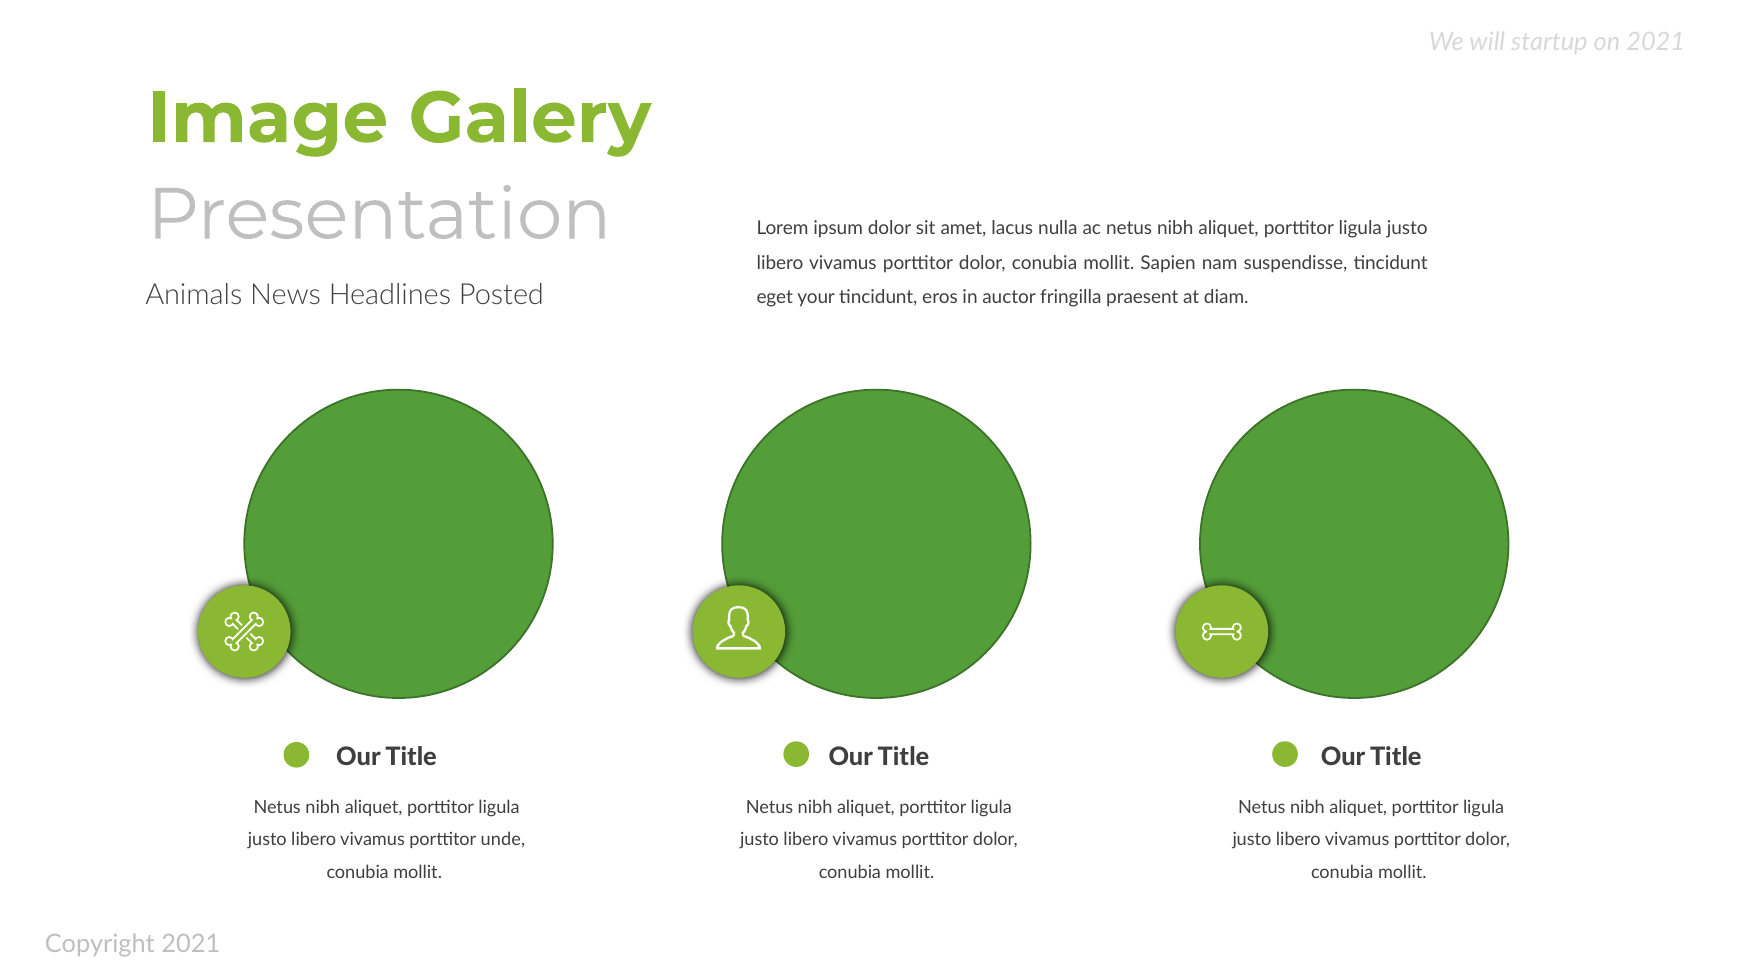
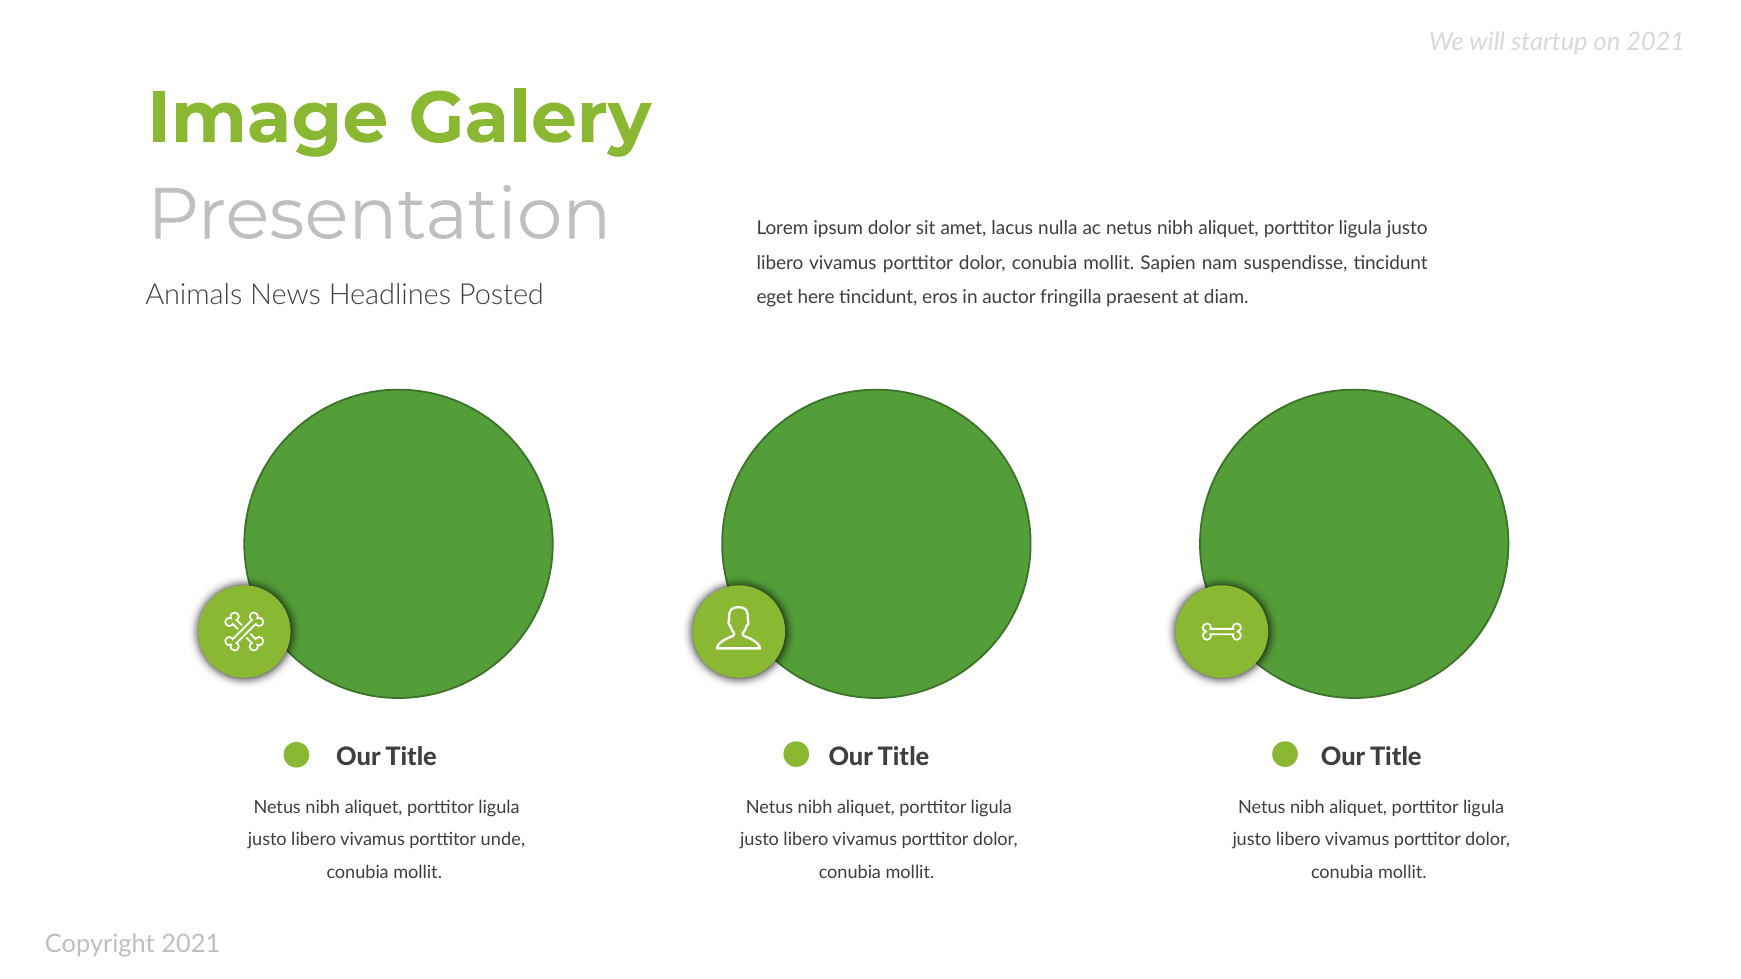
your: your -> here (816, 298)
